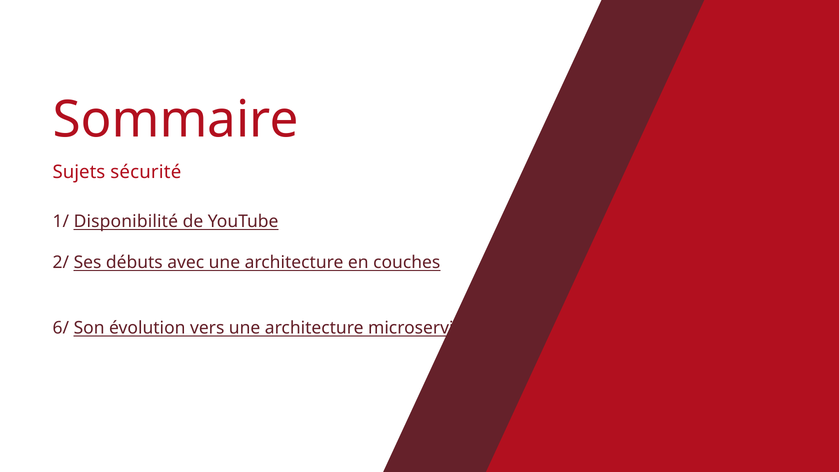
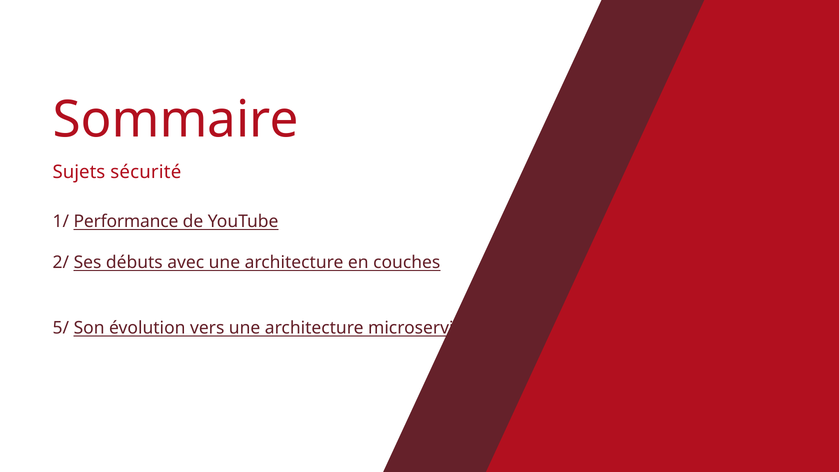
Disponibilité: Disponibilité -> Performance (126, 221)
6/: 6/ -> 5/ (61, 328)
